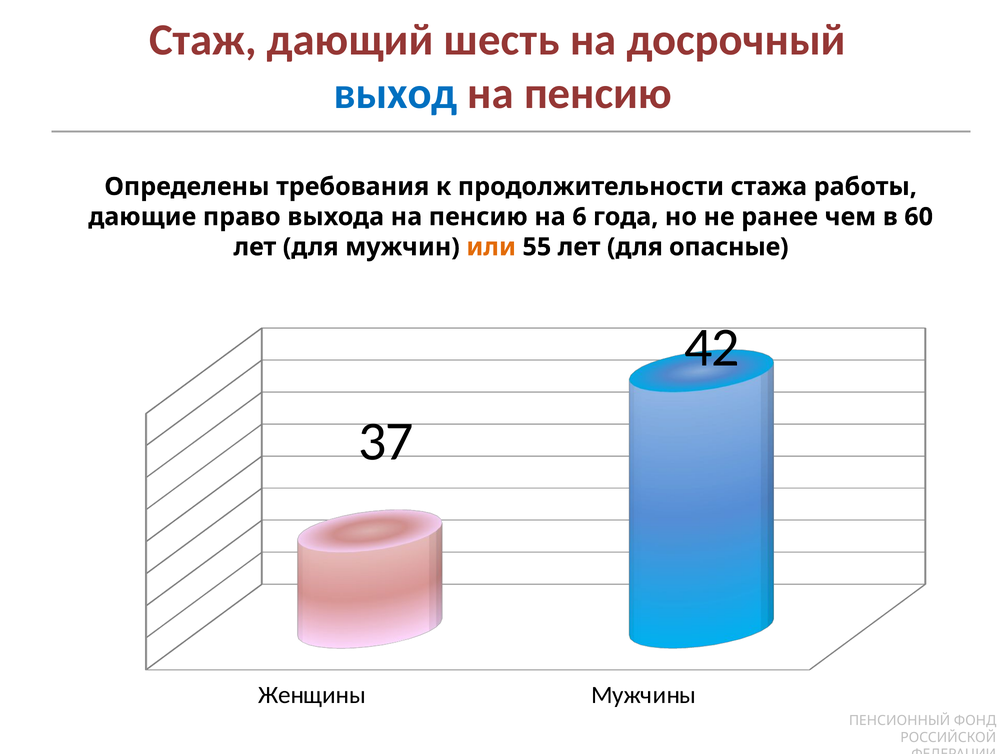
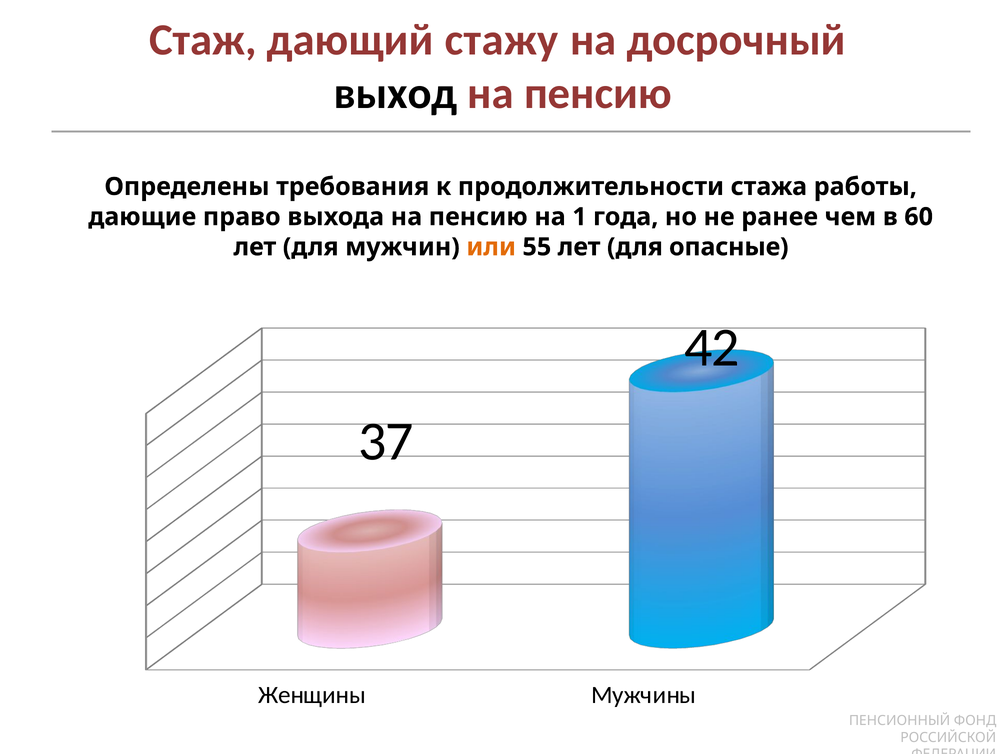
шесть: шесть -> стажу (502, 40)
выход colour: blue -> black (396, 93)
6: 6 -> 1 (580, 217)
